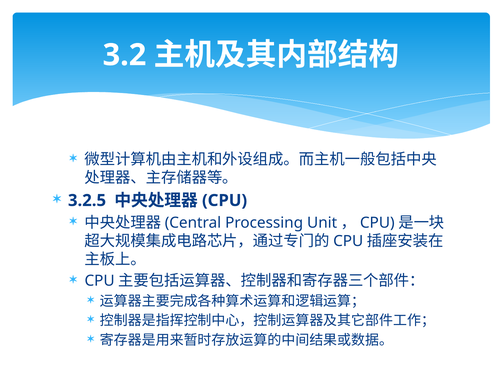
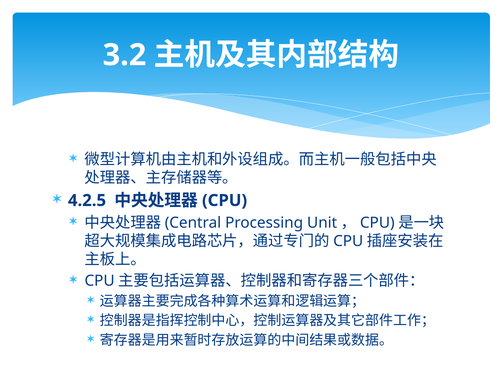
3.2.5: 3.2.5 -> 4.2.5 (87, 201)
